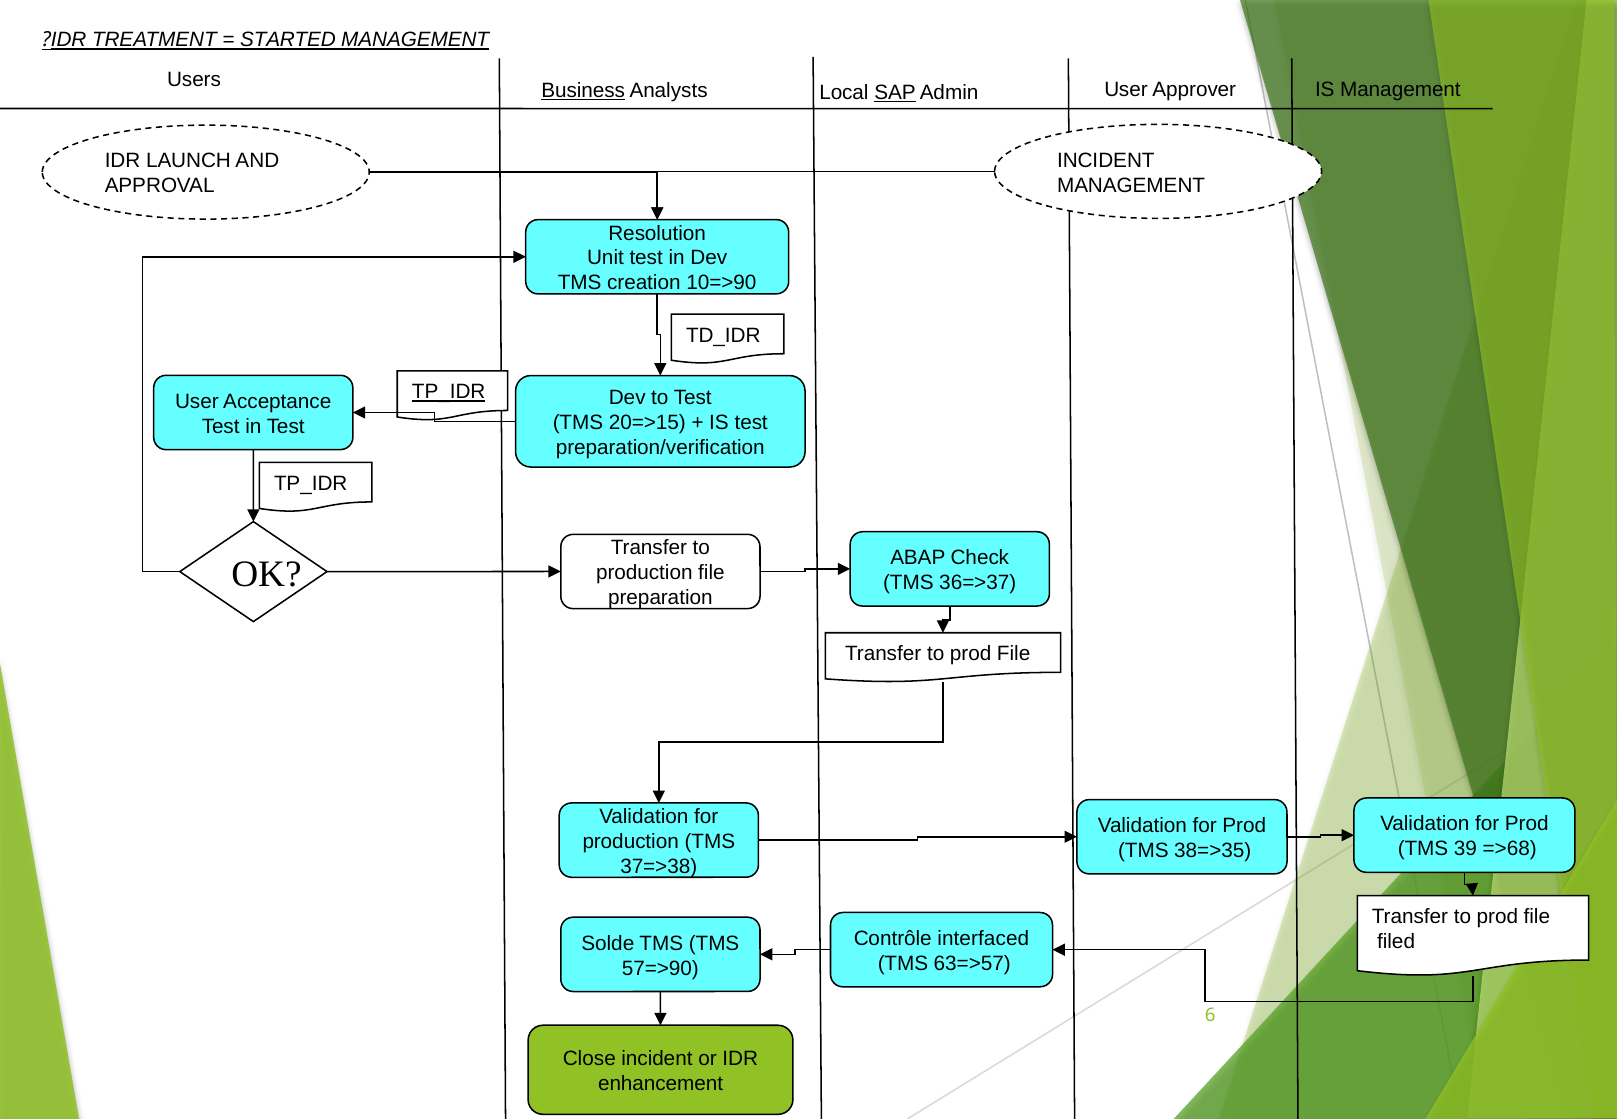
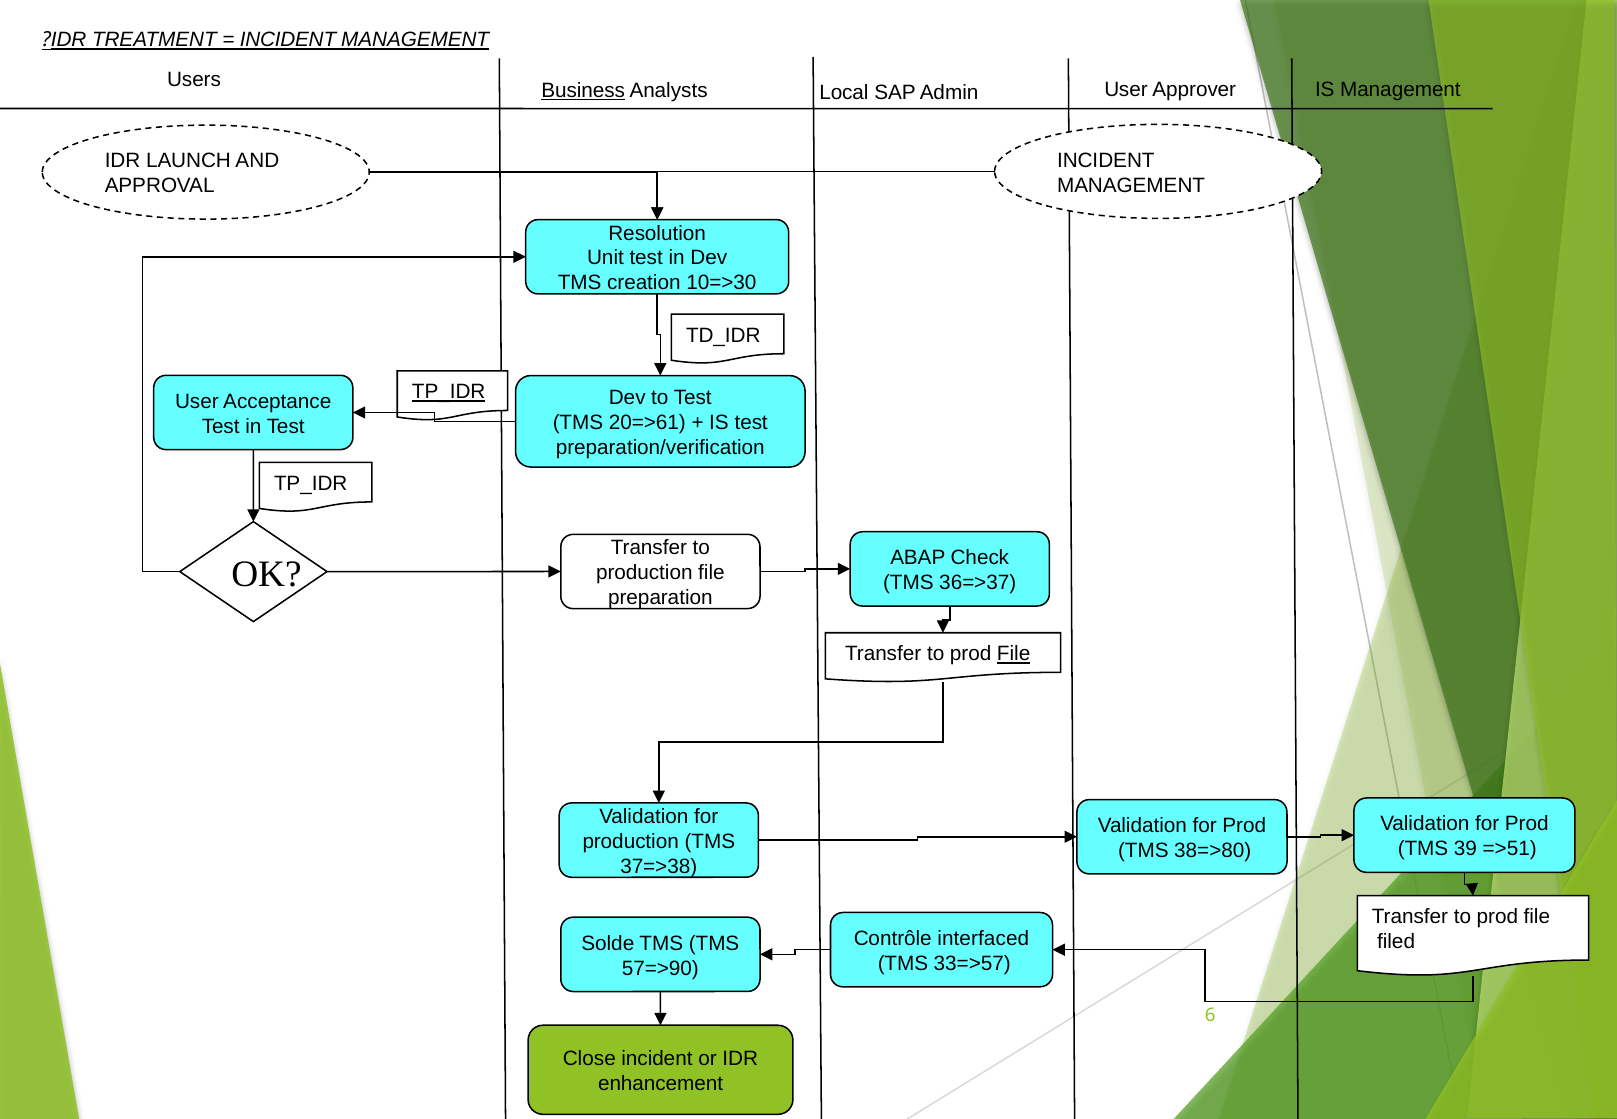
STARTED: STARTED -> INCIDENT (288, 40)
SAP underline: present -> none (895, 92)
10=>90: 10=>90 -> 10=>30 (721, 283)
20=>15: 20=>15 -> 20=>61 (647, 423)
File underline: none -> present (1014, 654)
=>68: =>68 -> =>51 (1510, 849)
38=>35: 38=>35 -> 38=>80 (1213, 851)
63=>57: 63=>57 -> 33=>57 (972, 964)
